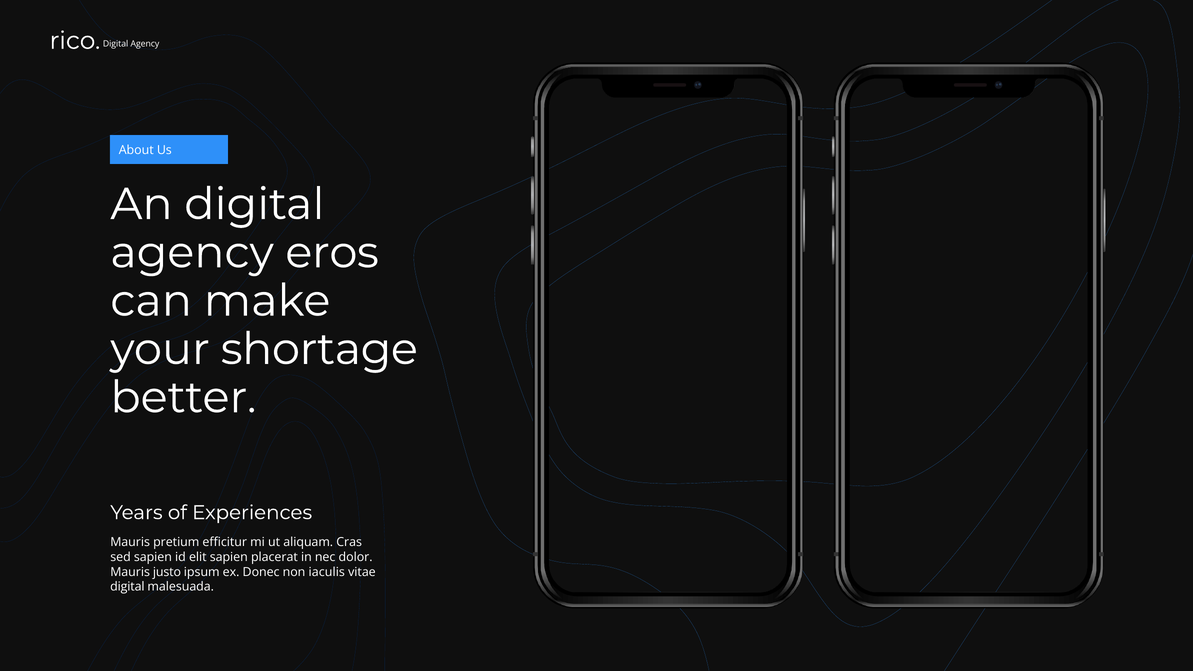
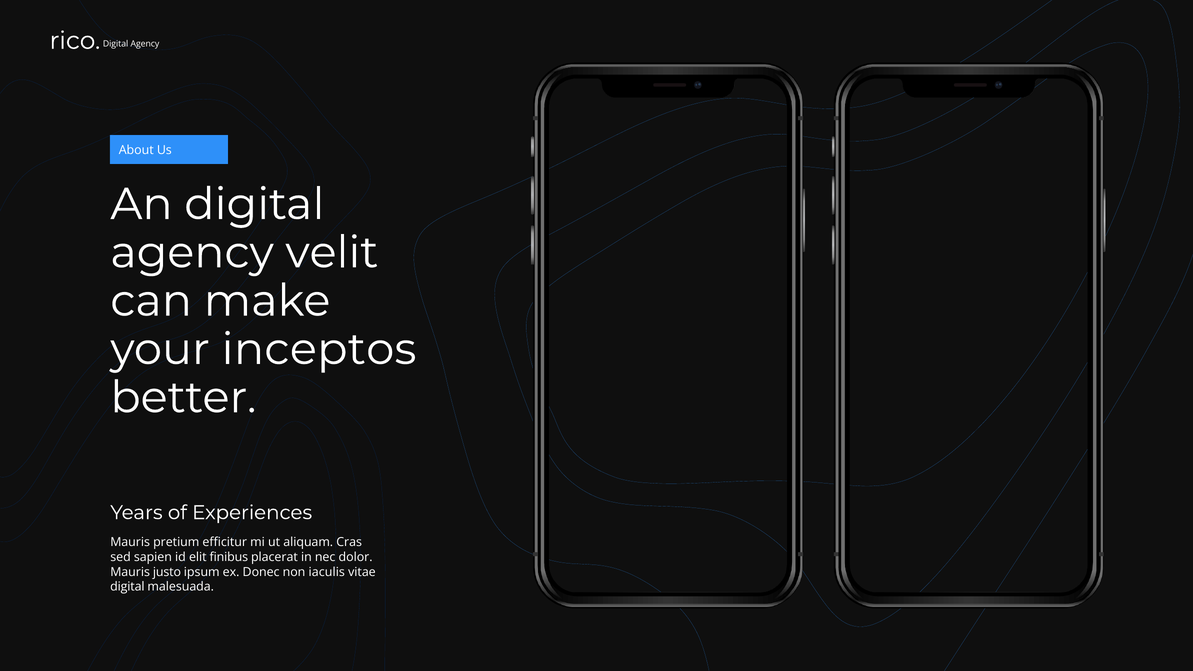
eros: eros -> velit (332, 253)
shortage: shortage -> inceptos (319, 349)
elit sapien: sapien -> finibus (229, 557)
